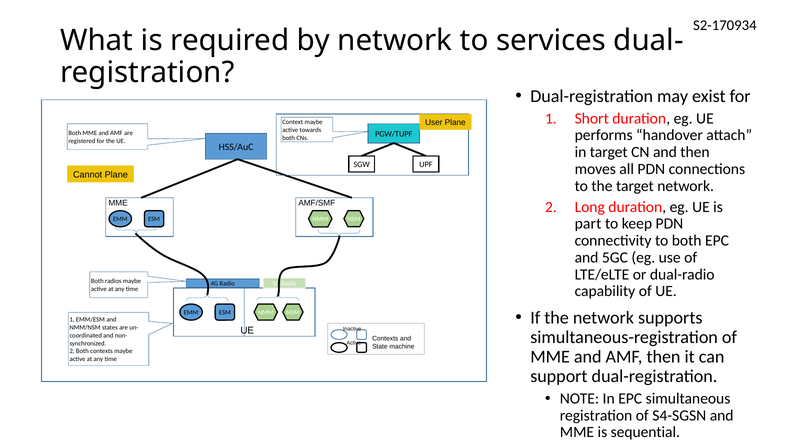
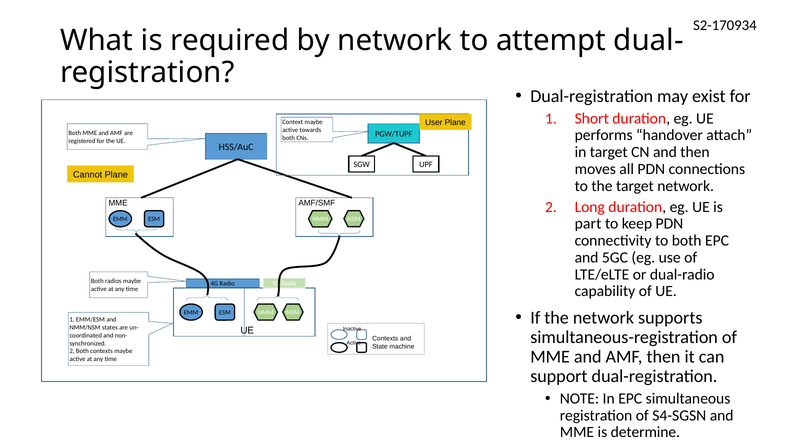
services: services -> attempt (551, 40)
sequential: sequential -> determine (645, 432)
